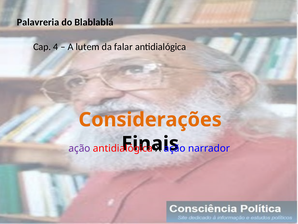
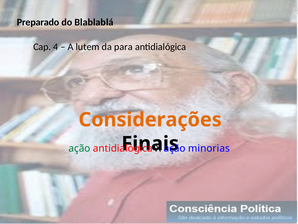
Palavreria: Palavreria -> Preparado (38, 22)
falar: falar -> para (123, 47)
ação colour: purple -> green (79, 148)
narrador: narrador -> minorias (209, 148)
